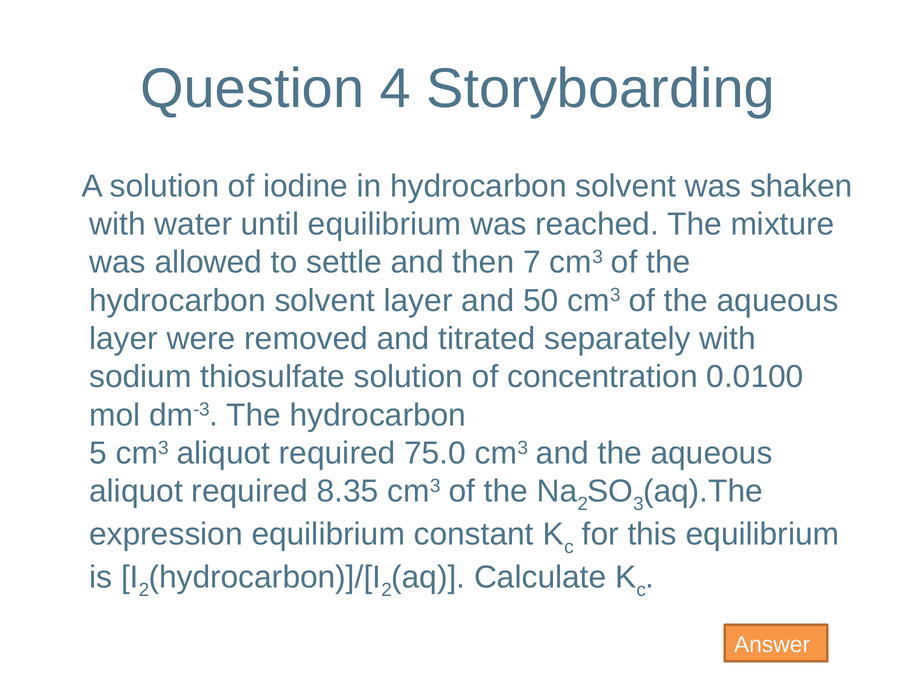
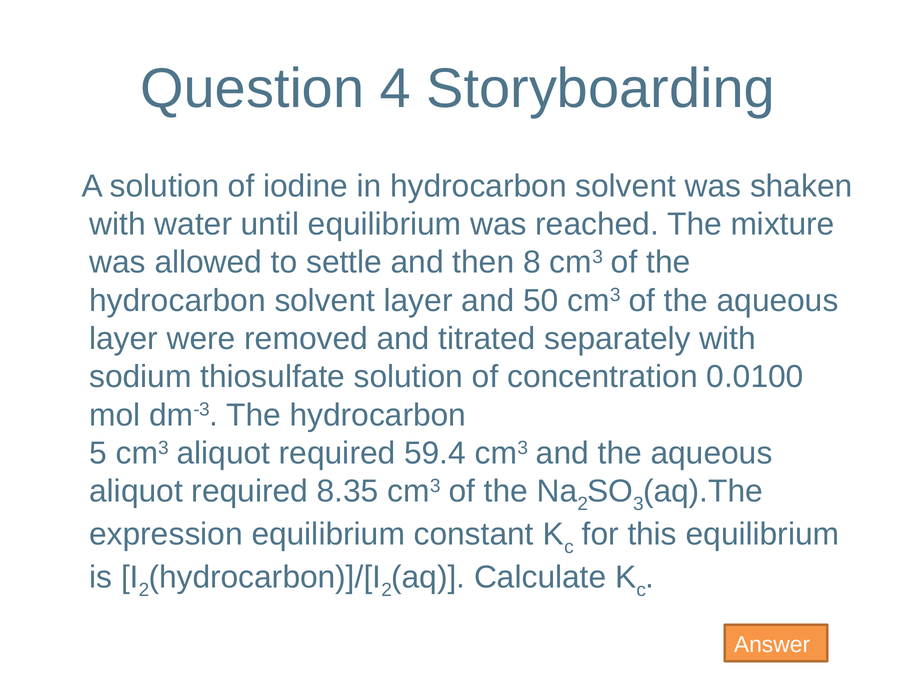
7: 7 -> 8 (532, 263)
75.0: 75.0 -> 59.4 (435, 453)
